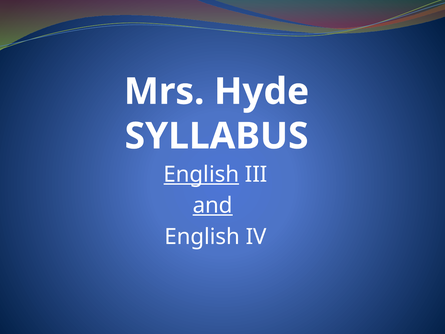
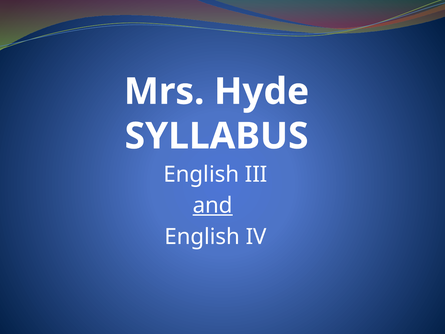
English underline: present -> none (201, 174)
